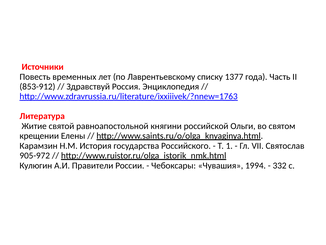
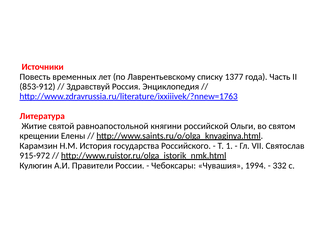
905-972: 905-972 -> 915-972 (35, 155)
